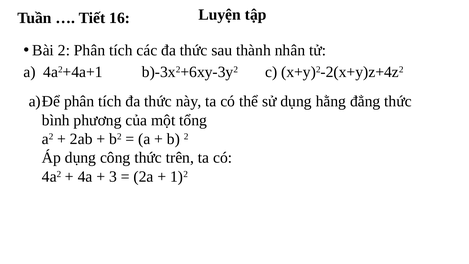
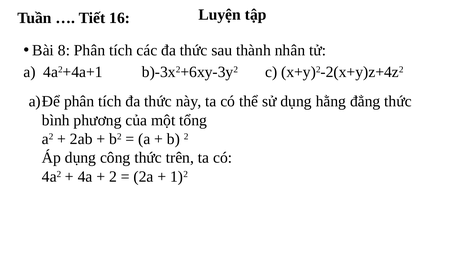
Bài 2: 2 -> 8 (64, 50)
3: 3 -> 2 (113, 176)
